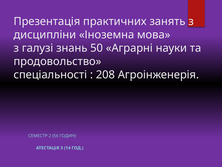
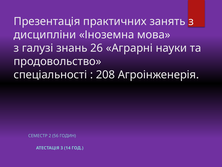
50: 50 -> 26 (97, 48)
